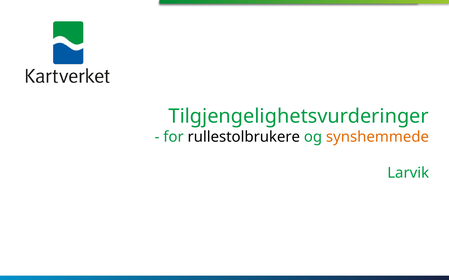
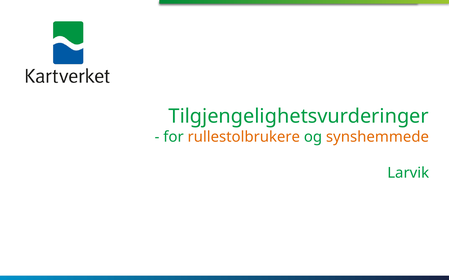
rullestolbrukere colour: black -> orange (244, 137)
